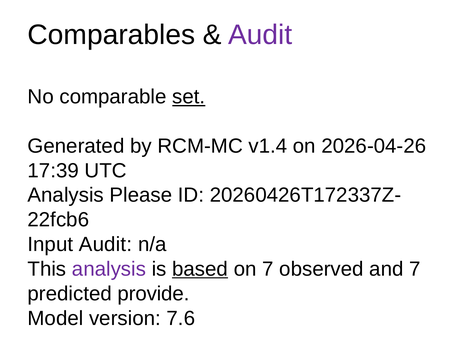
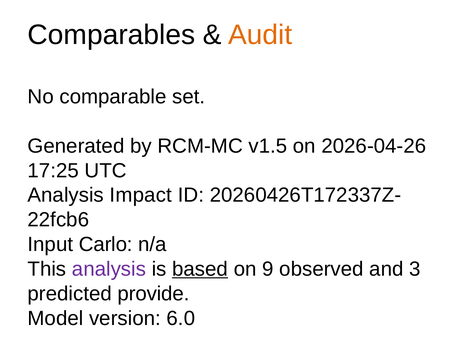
Audit colour: purple -> orange (260, 35)
set underline: present -> none (189, 97)
v1.4: v1.4 -> v1.5 (268, 146)
17:39: 17:39 -> 17:25 (53, 170)
Please: Please -> Impact (141, 195)
Input Audit: Audit -> Carlo (106, 244)
on 7: 7 -> 9 (268, 269)
and 7: 7 -> 3 (415, 269)
7.6: 7.6 -> 6.0 (181, 318)
